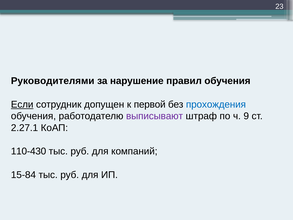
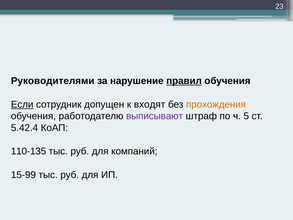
правил underline: none -> present (184, 81)
первой: первой -> входят (150, 104)
прохождения colour: blue -> orange (216, 104)
9: 9 -> 5 (246, 116)
2.27.1: 2.27.1 -> 5.42.4 (25, 128)
110-430: 110-430 -> 110-135 (29, 151)
15-84: 15-84 -> 15-99 (23, 175)
